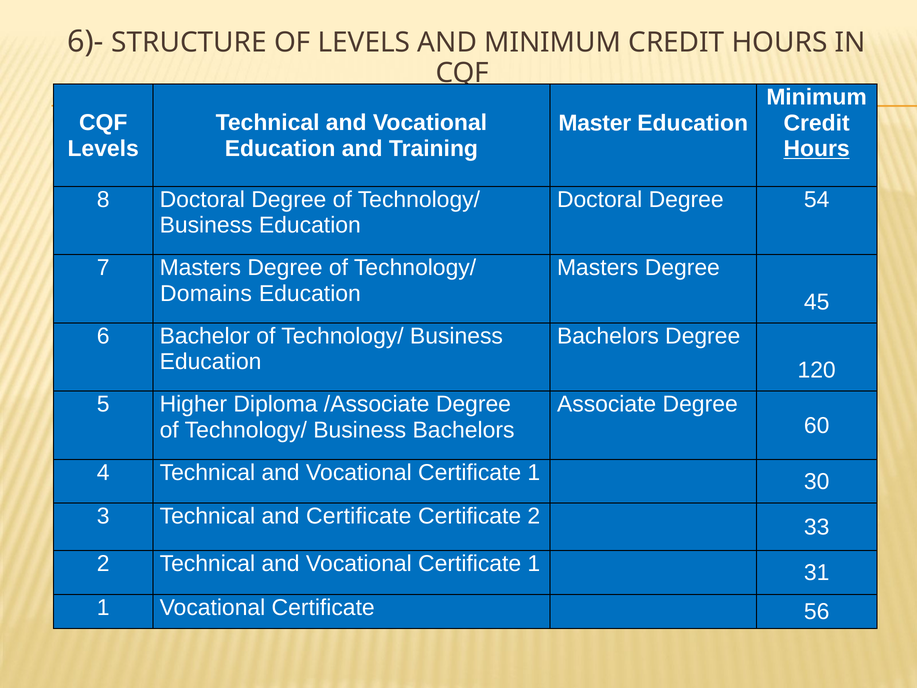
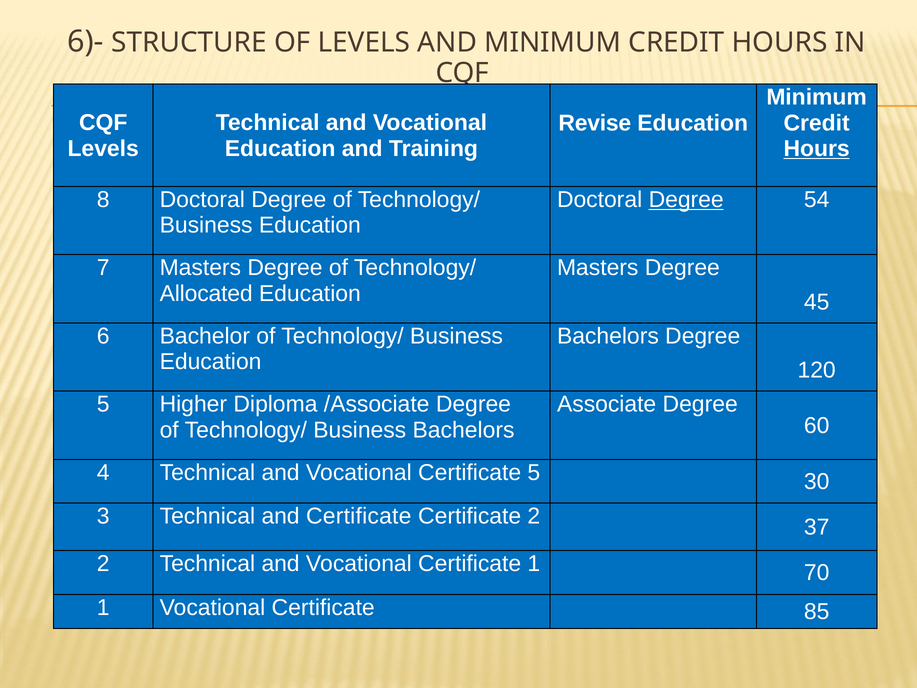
Master: Master -> Revise (595, 123)
Degree underline: none -> present (686, 200)
Domains: Domains -> Allocated (206, 293)
1: 1 -> 5 (534, 472)
33: 33 -> 37 (817, 527)
31: 31 -> 70 (817, 573)
56: 56 -> 85 (817, 612)
